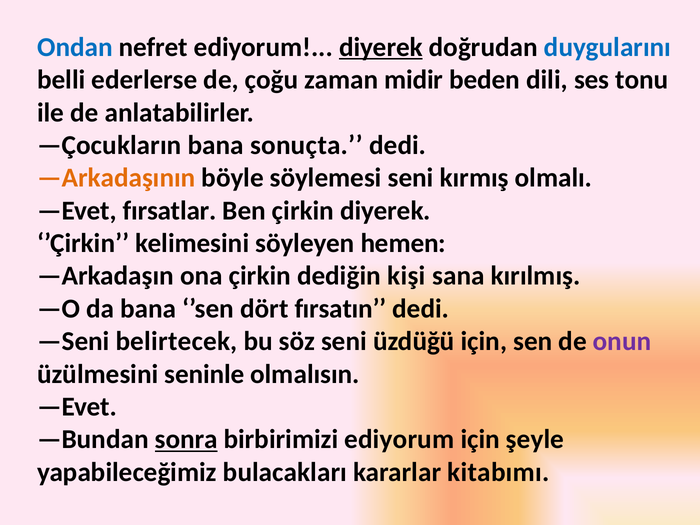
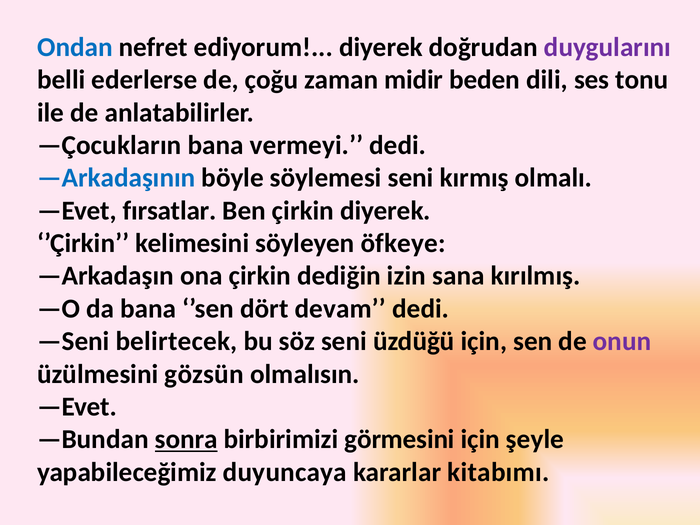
diyerek underline: present -> none (381, 47)
duygularını colour: blue -> purple (607, 47)
sonuçta: sonuçta -> vermeyi (307, 145)
—Arkadaşının colour: orange -> blue (116, 178)
hemen: hemen -> öfkeye (403, 243)
kişi: kişi -> izin (406, 276)
fırsatın: fırsatın -> devam (340, 309)
seninle: seninle -> gözsün (204, 374)
birbirimizi ediyorum: ediyorum -> görmesini (399, 439)
bulacakları: bulacakları -> duyuncaya (285, 472)
